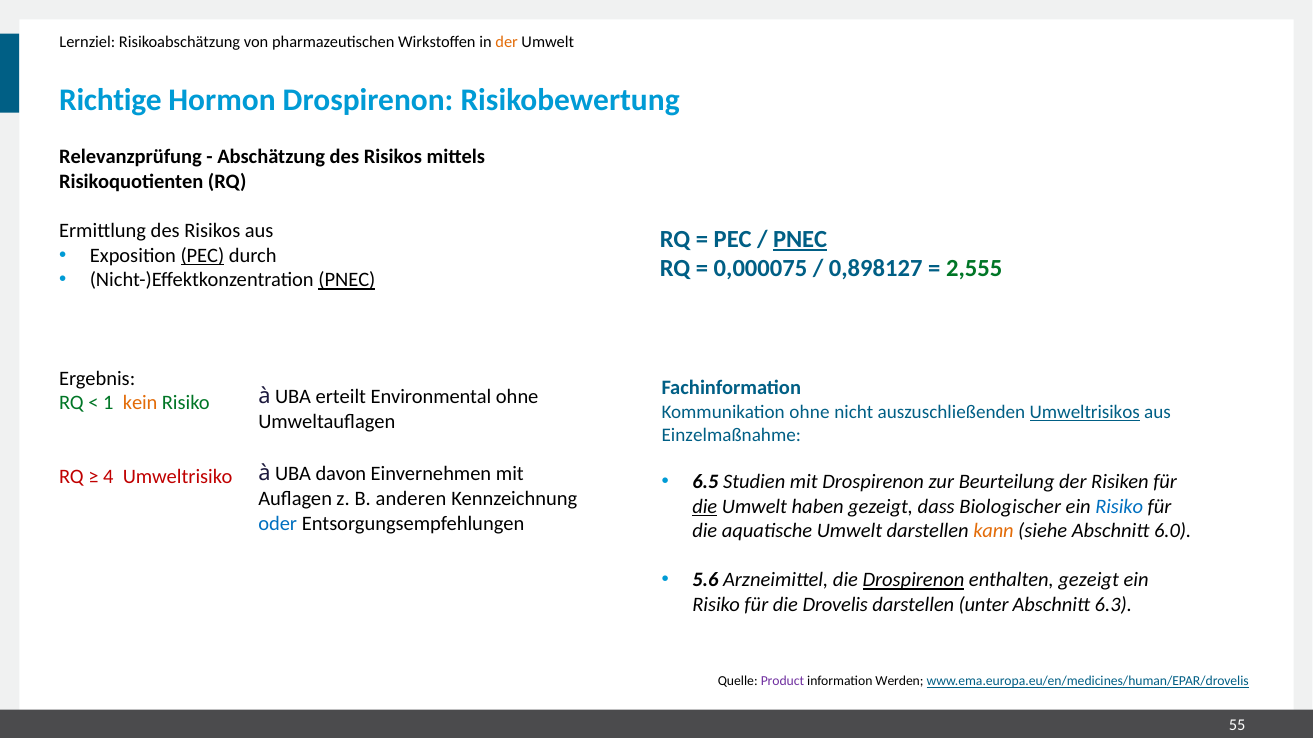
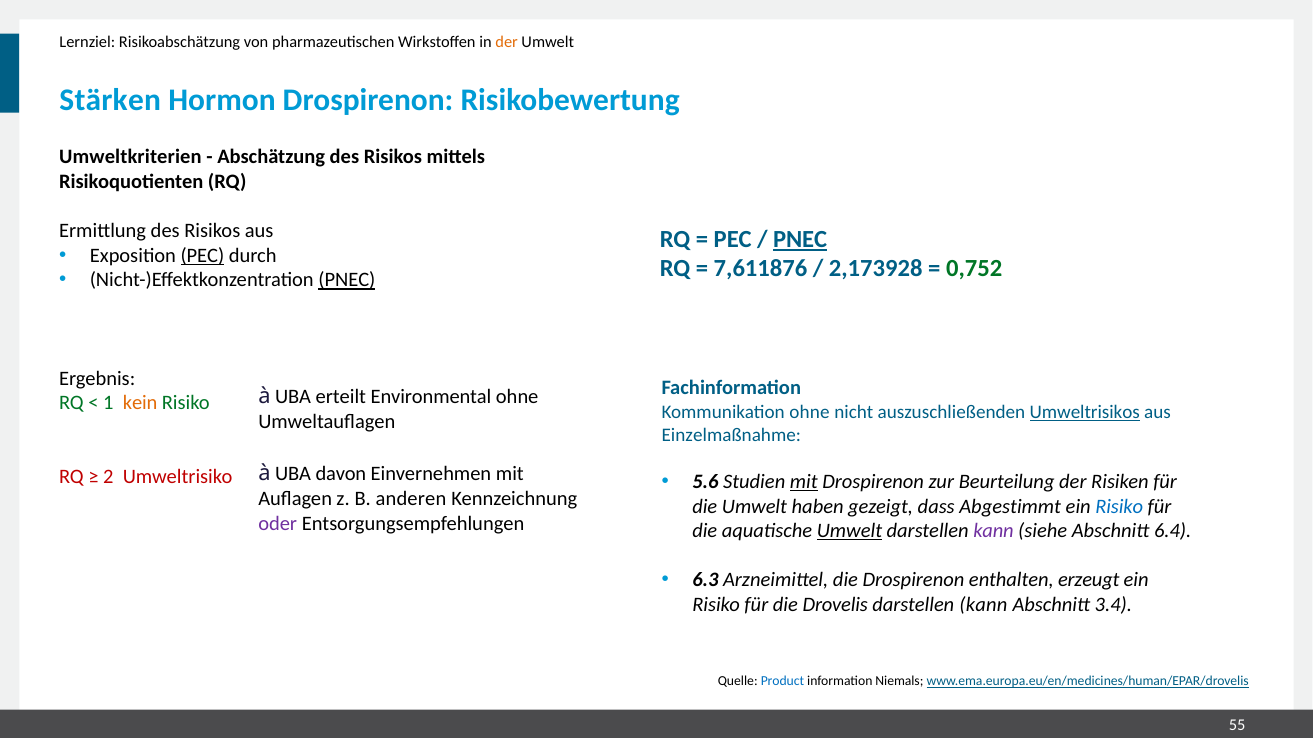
Richtige: Richtige -> Stärken (110, 100)
Relevanzprüfung: Relevanzprüfung -> Umweltkriterien (130, 157)
0,000075: 0,000075 -> 7,611876 (761, 269)
0,898127: 0,898127 -> 2,173928 (876, 269)
2,555: 2,555 -> 0,752 (974, 269)
4: 4 -> 2 (108, 477)
6.5: 6.5 -> 5.6 (705, 482)
mit underline: none -> present (804, 482)
die underline: present -> none (705, 507)
Biologischer: Biologischer -> Abgestimmt (1010, 507)
oder colour: blue -> purple (278, 524)
Umwelt underline: none -> present (849, 531)
kann colour: orange -> purple (993, 531)
6.0: 6.0 -> 6.4 (1173, 531)
5.6: 5.6 -> 6.3 (705, 581)
Drospirenon underline: present -> none (913, 581)
enthalten gezeigt: gezeigt -> erzeugt (1089, 581)
unter: unter -> kann (983, 605)
6.3: 6.3 -> 3.4 (1113, 605)
Product colour: purple -> blue (782, 682)
Werden: Werden -> Niemals (899, 682)
